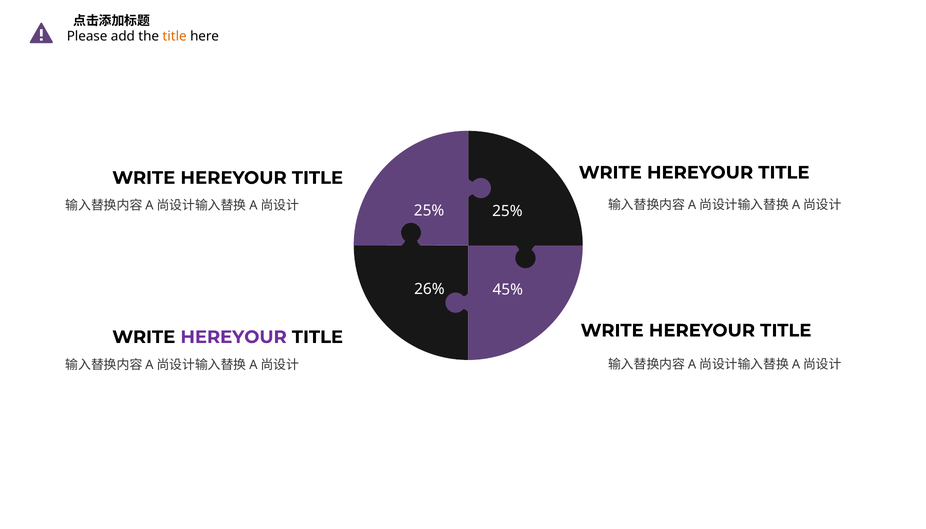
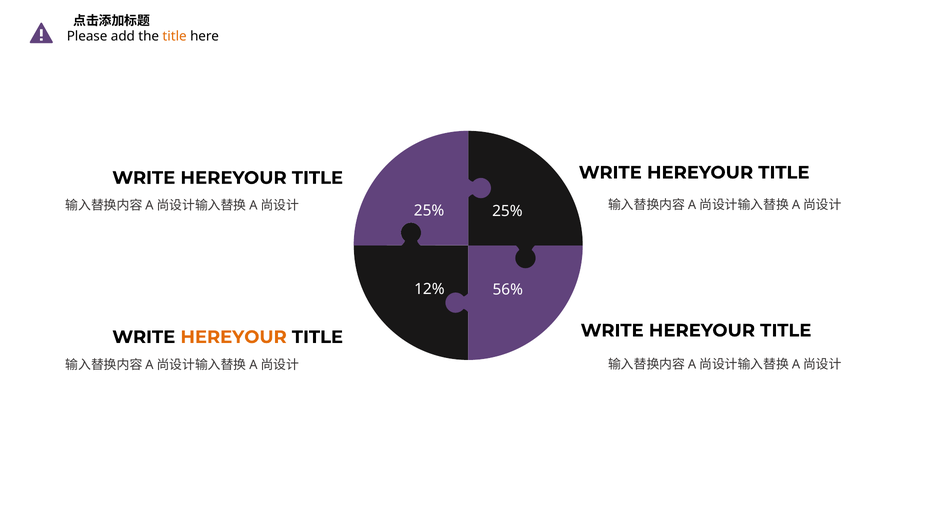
26%: 26% -> 12% (429, 289)
45%: 45% -> 56% (508, 289)
HEREYOUR colour: purple -> orange (234, 337)
